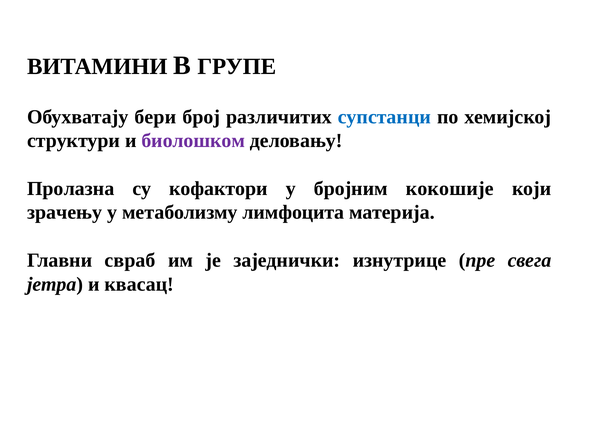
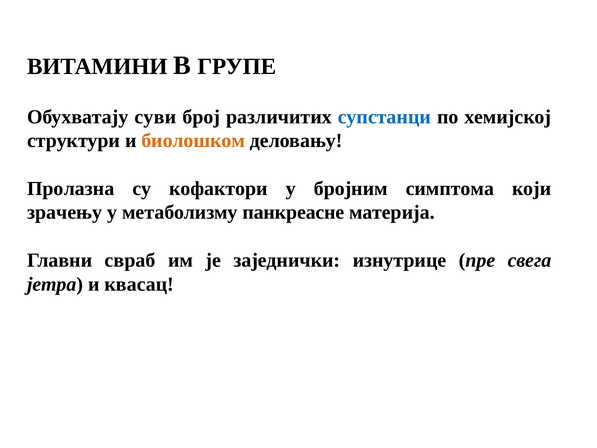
бери: бери -> суви (155, 117)
биолошком colour: purple -> orange (193, 141)
кокошије: кокошије -> симптома (450, 188)
лимфоцита: лимфоцита -> панкреасне (293, 212)
